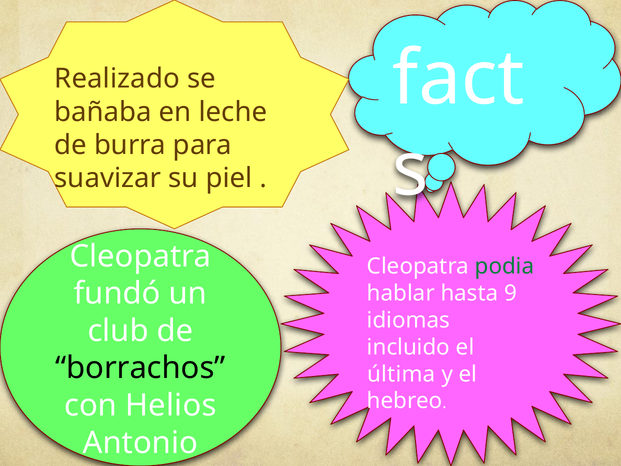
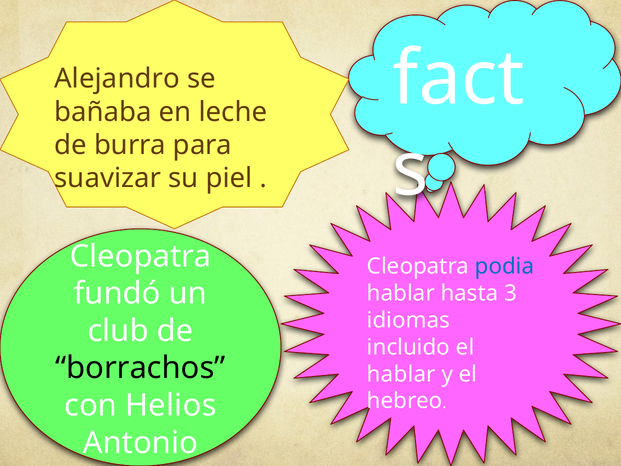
Realizado: Realizado -> Alejandro (117, 79)
podia colour: green -> blue (504, 266)
9: 9 -> 3 (511, 293)
última: última -> hablar (401, 374)
